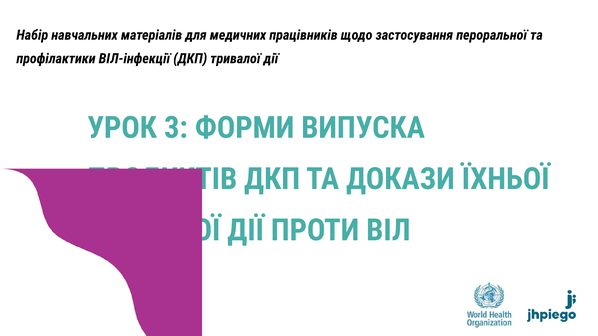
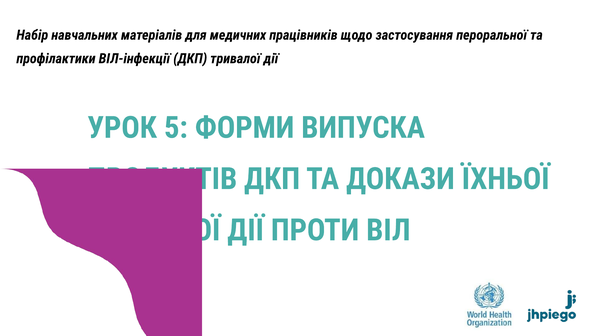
3: 3 -> 5 (176, 128)
